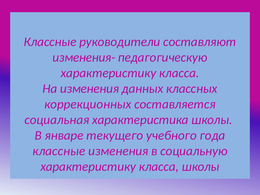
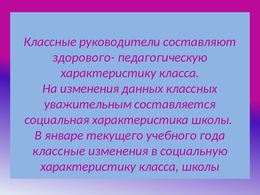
изменения-: изменения- -> здорового- (84, 57)
коррекционных: коррекционных -> уважительным (88, 104)
